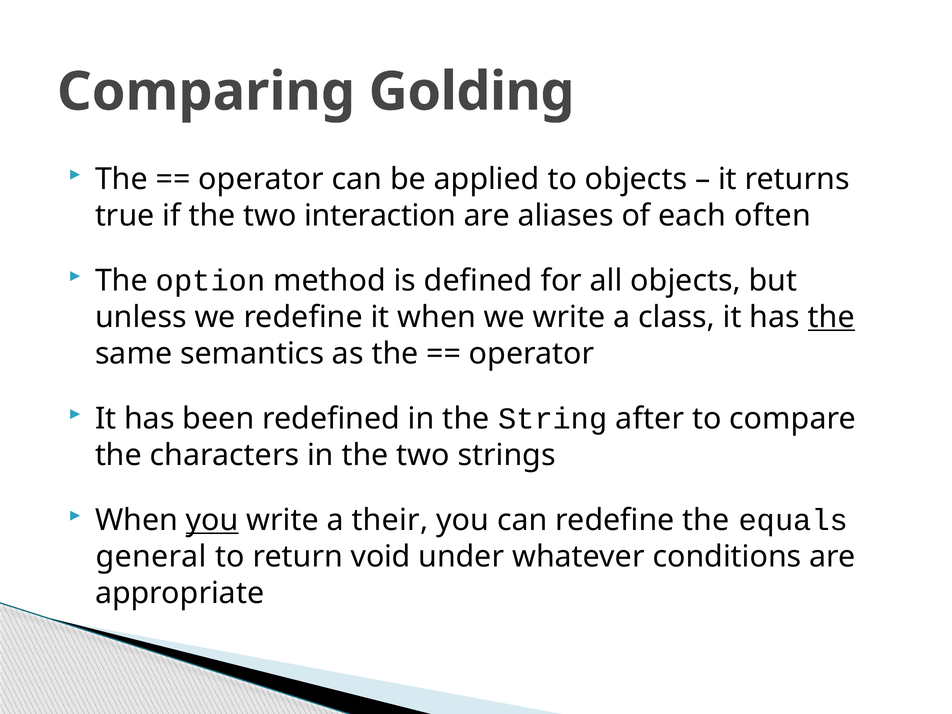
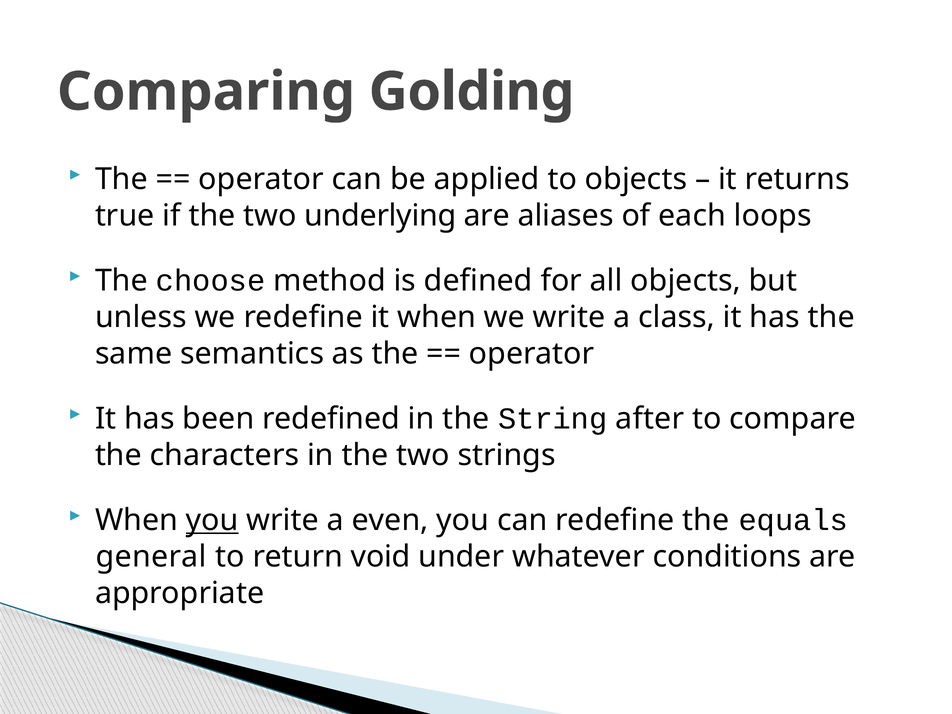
interaction: interaction -> underlying (380, 216)
often: often -> loops (773, 216)
option: option -> choose (211, 281)
the underline: present -> none (831, 317)
their: their -> even (390, 520)
